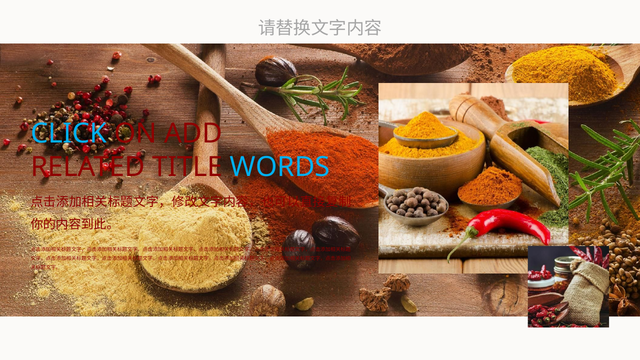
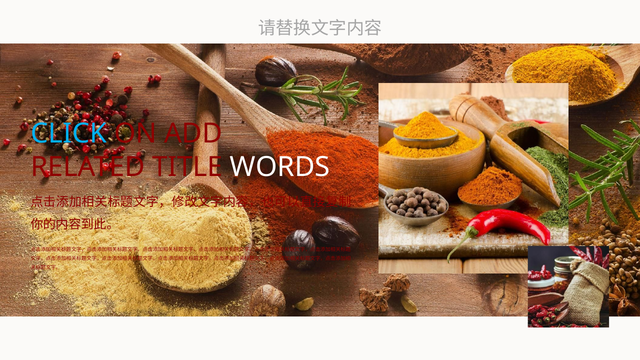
WORDS colour: light blue -> white (280, 167)
